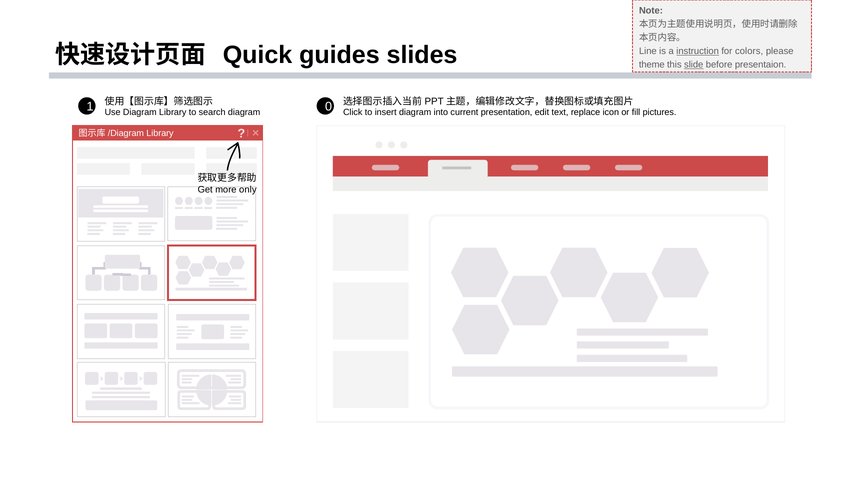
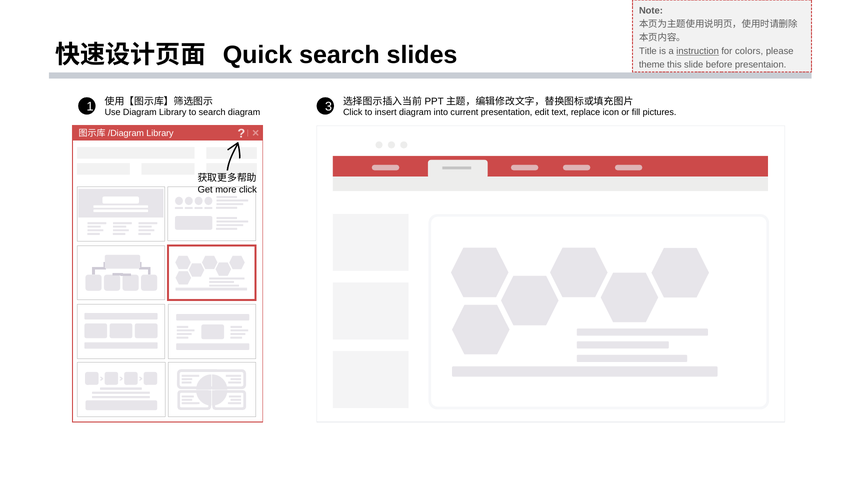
Quick guides: guides -> search (339, 55)
Line: Line -> Title (648, 51)
slide underline: present -> none (694, 65)
0: 0 -> 3 (329, 107)
more only: only -> click (248, 190)
